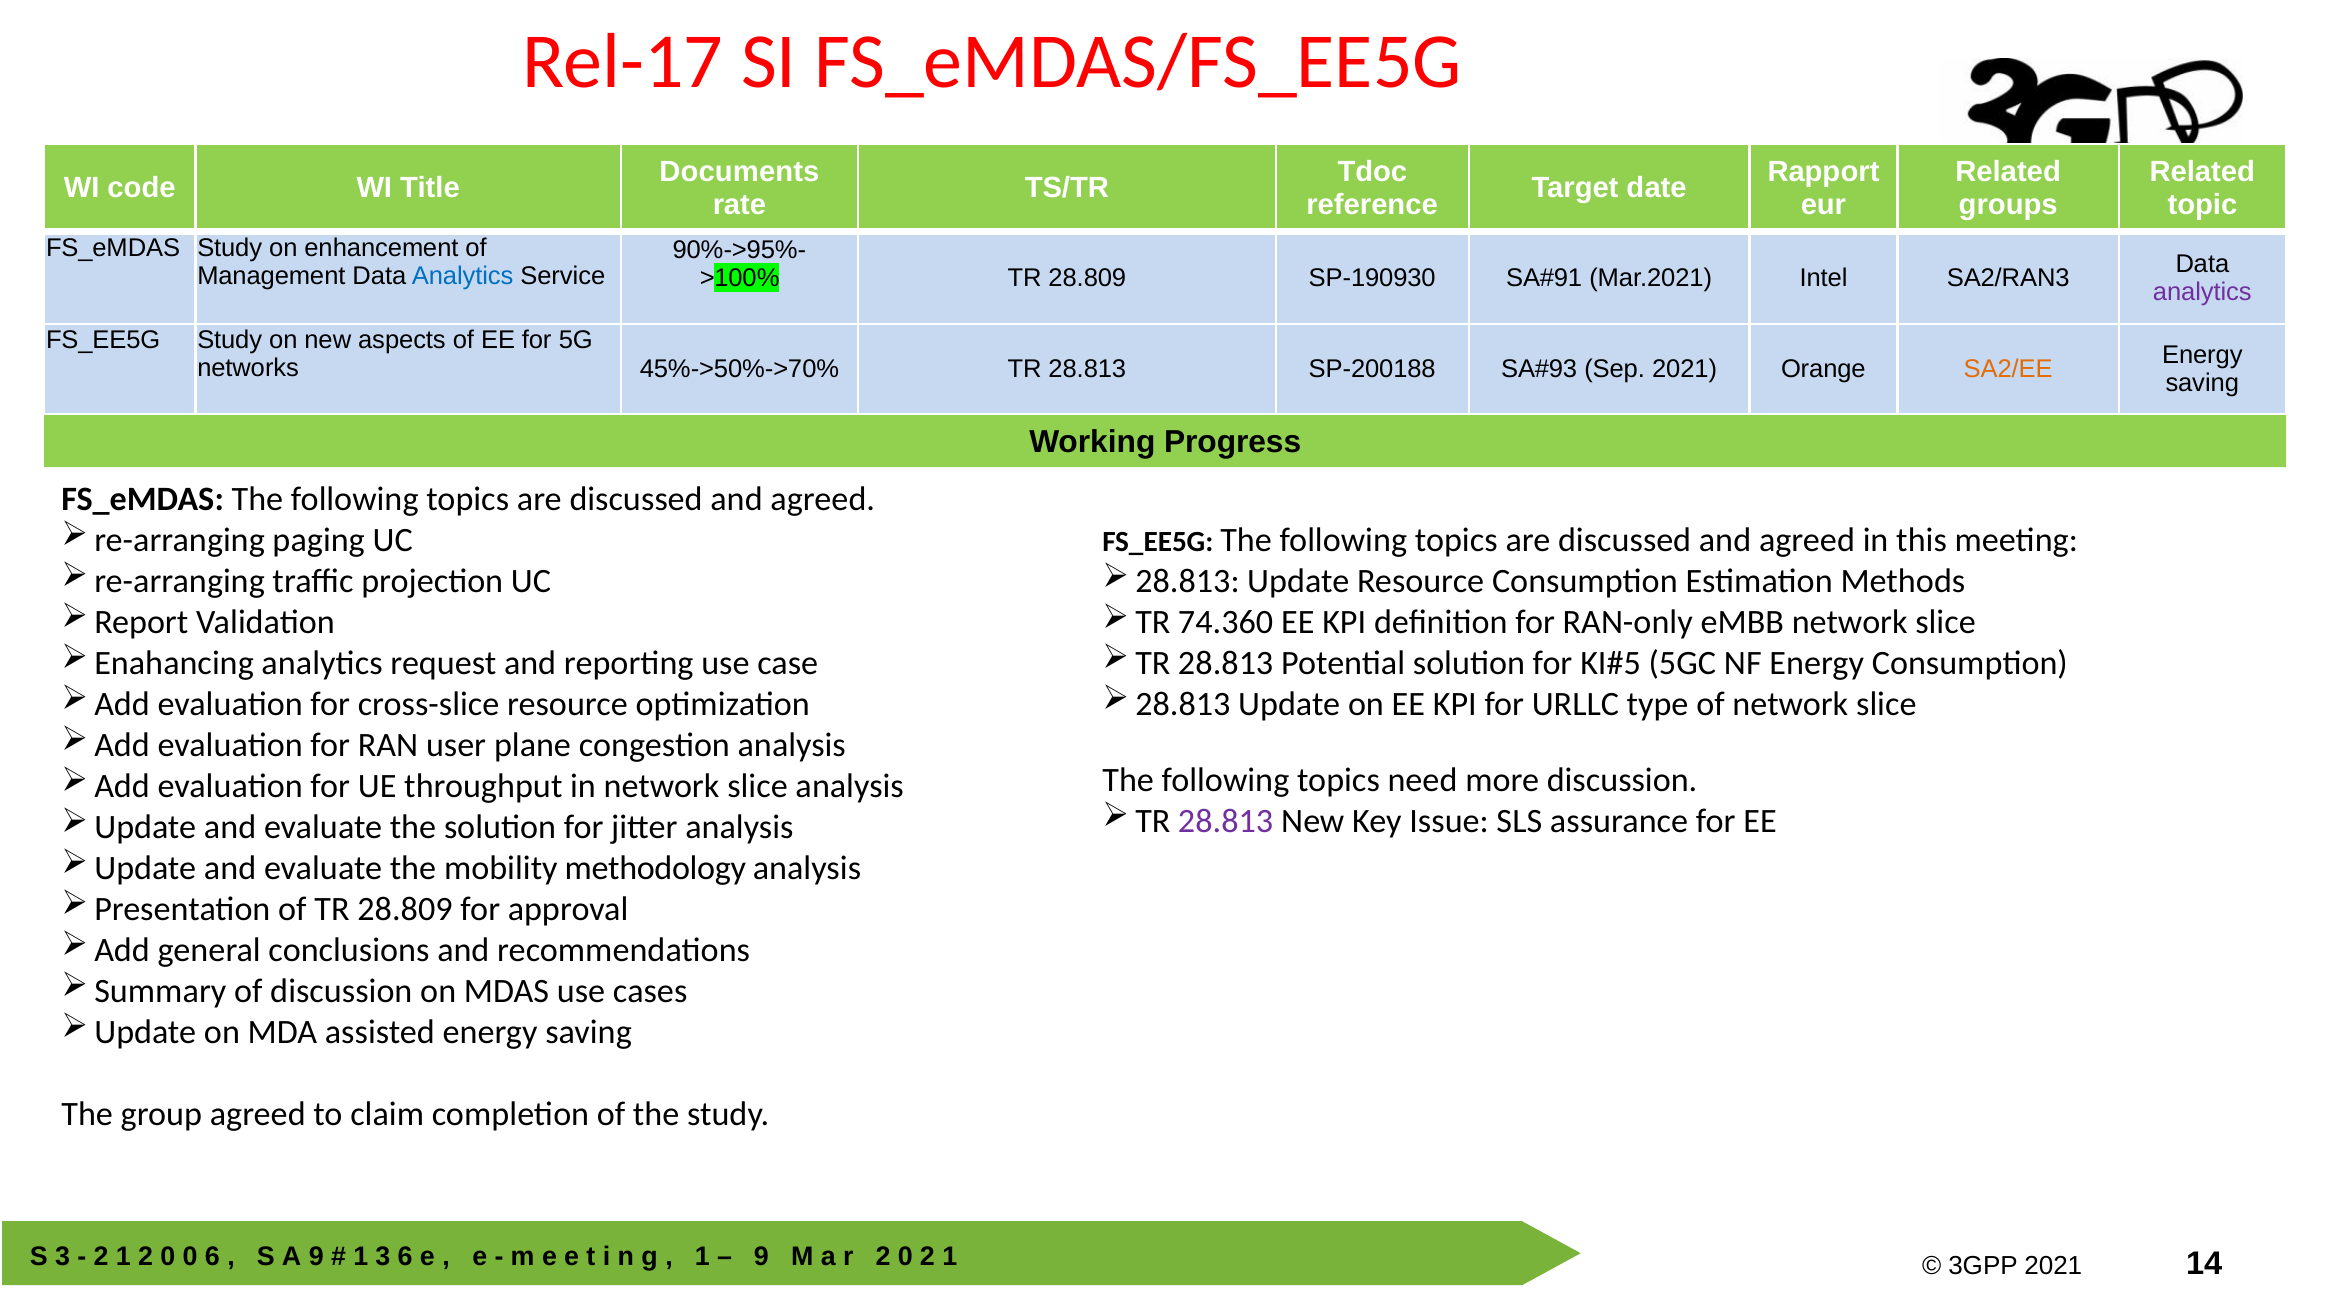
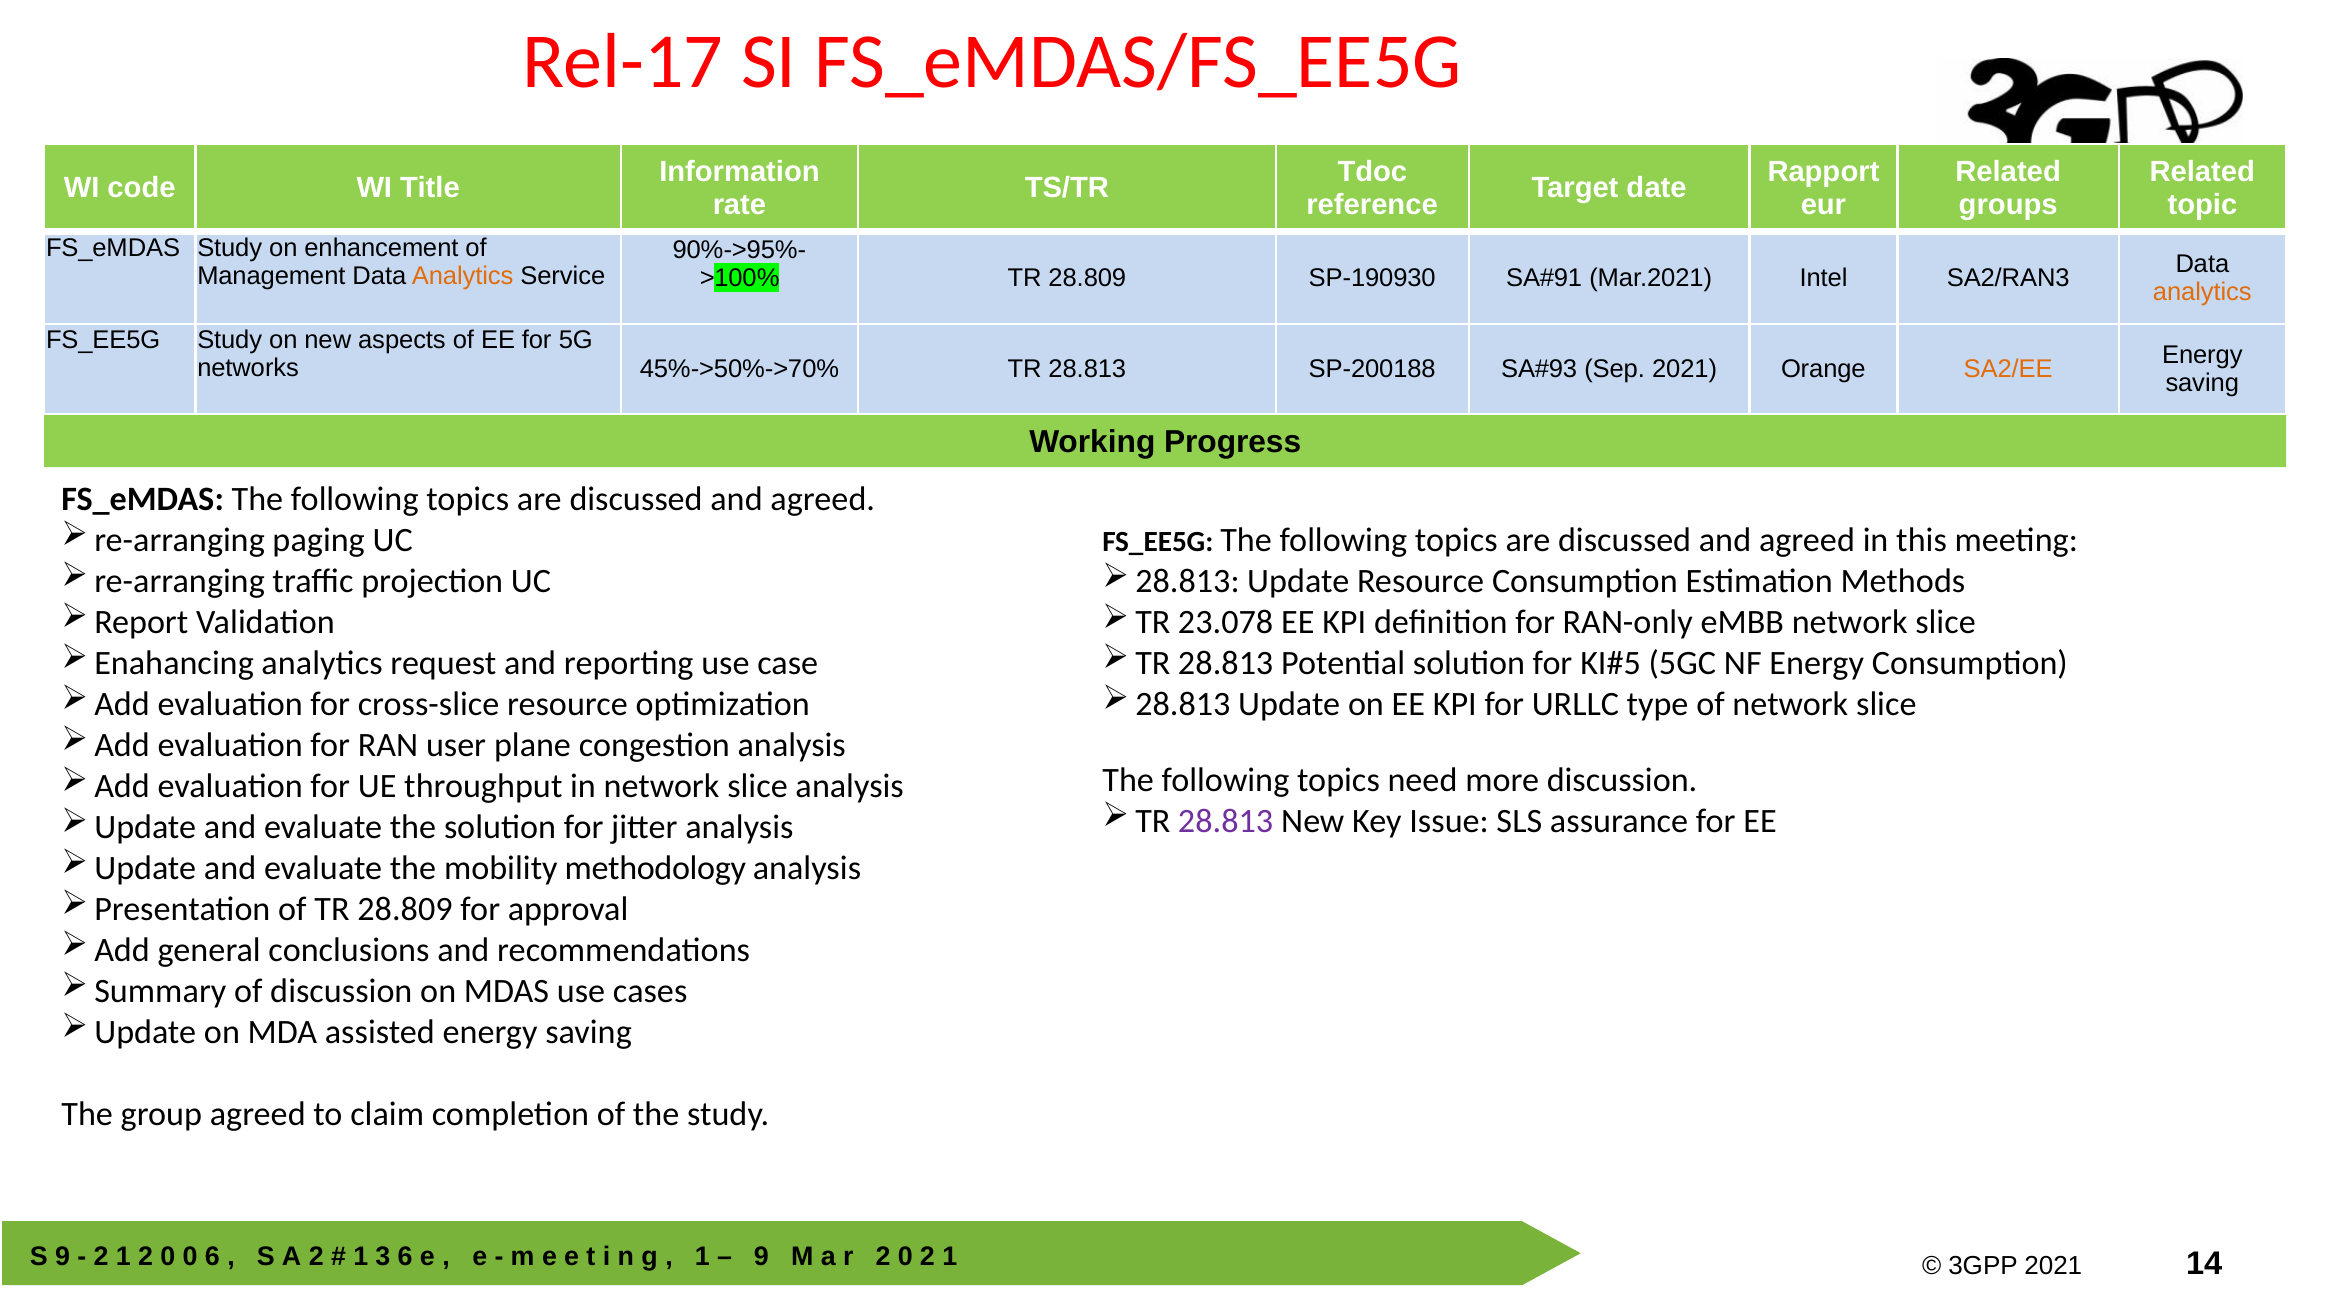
Documents: Documents -> Information (739, 172)
Analytics colour: blue -> orange (463, 276)
analytics colour: purple -> orange (2202, 292)
74.360: 74.360 -> 23.078 (1226, 622)
3: 3 -> 9 (63, 1257)
9: 9 -> 2 (316, 1257)
